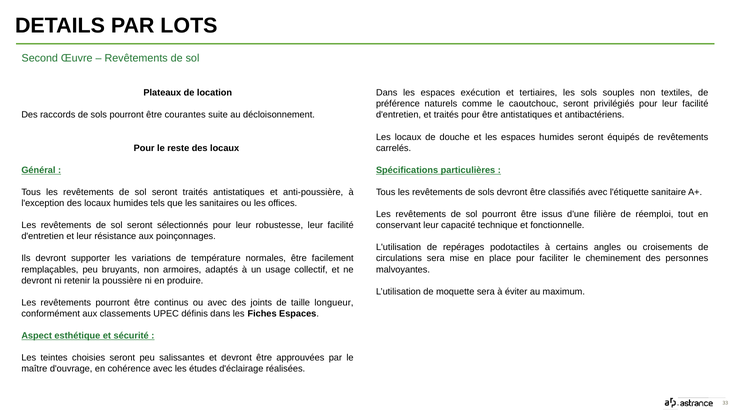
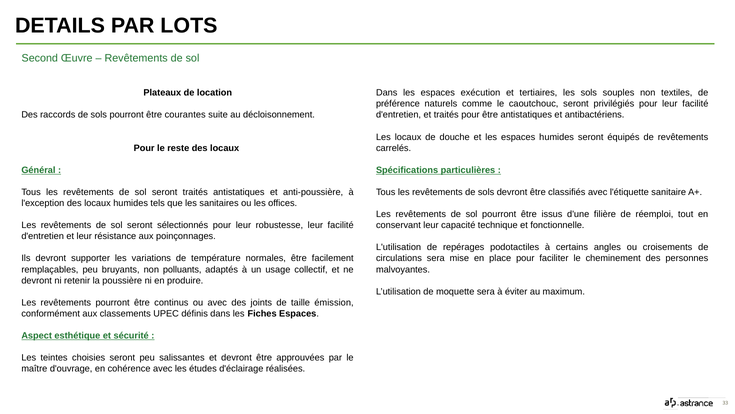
armoires: armoires -> polluants (182, 269)
longueur: longueur -> émission (334, 302)
